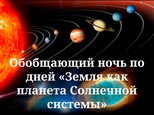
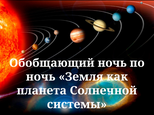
дней: дней -> ночь (41, 77)
